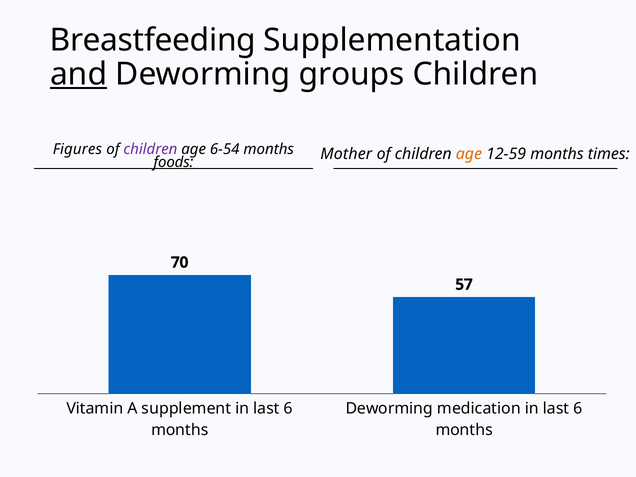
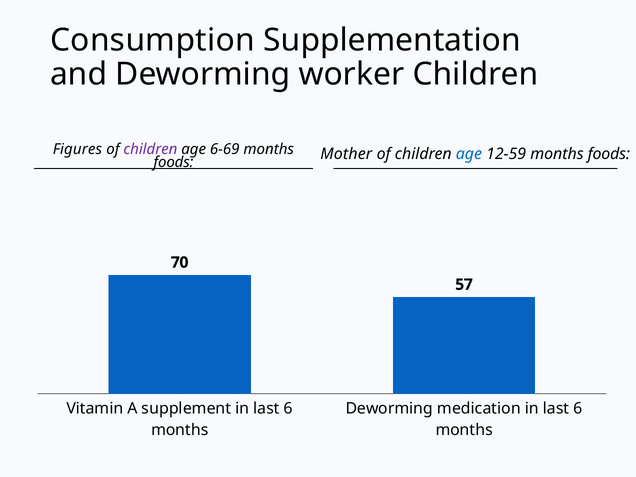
Breastfeeding: Breastfeeding -> Consumption (152, 40)
and underline: present -> none (79, 74)
groups: groups -> worker (352, 74)
6-54: 6-54 -> 6-69 (225, 149)
age colour: orange -> blue (469, 154)
12-59 months times: times -> foods (609, 154)
